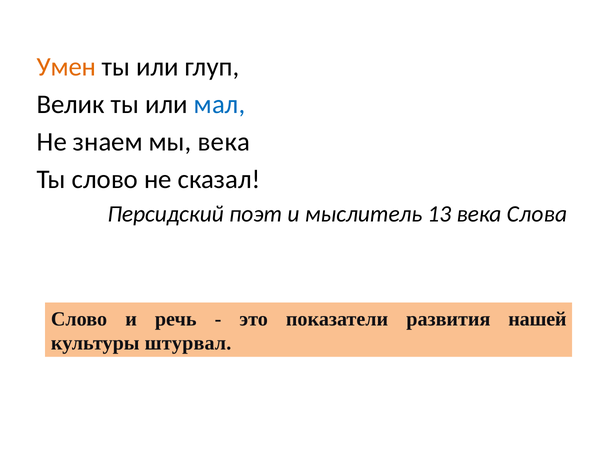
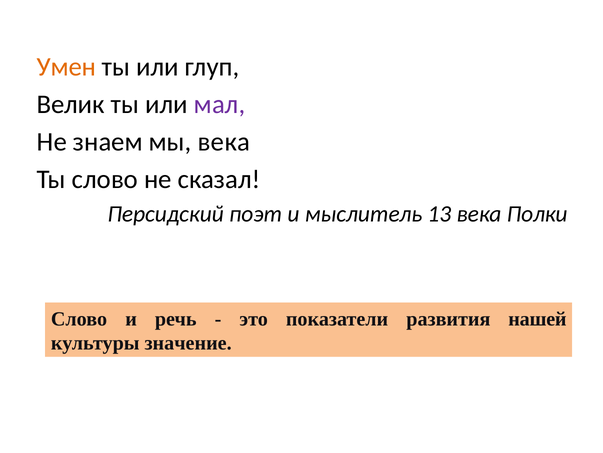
мал colour: blue -> purple (220, 104)
Слова: Слова -> Полки (537, 214)
штурвал: штурвал -> значение (188, 343)
